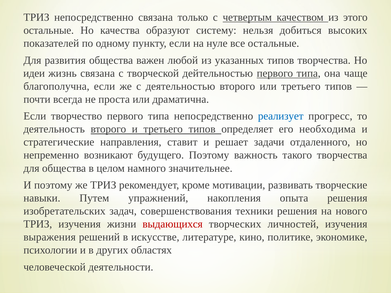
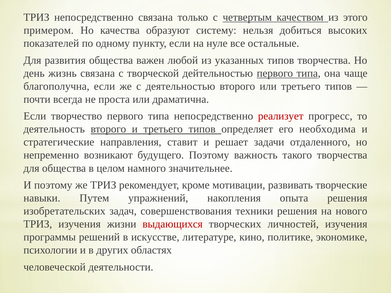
остальные: остальные -> примером (49, 30)
идеи: идеи -> день (34, 73)
реализует colour: blue -> red (281, 116)
выражения: выражения -> программы (50, 237)
